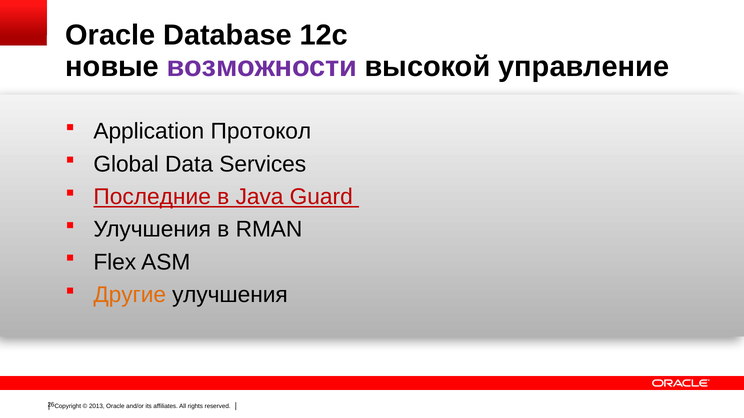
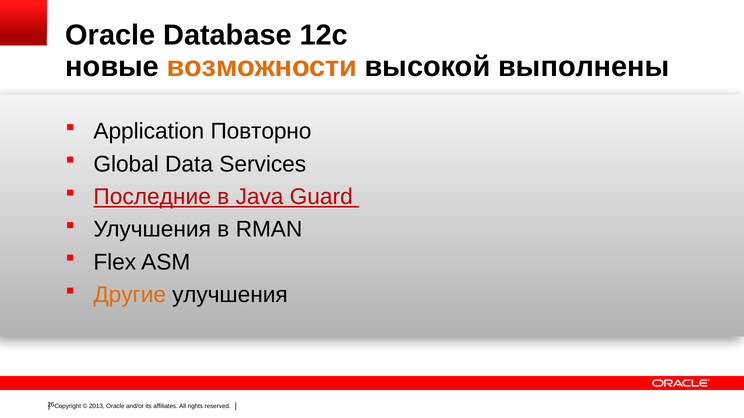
возможности colour: purple -> orange (262, 67)
управление: управление -> выполнены (584, 67)
Протокол: Протокол -> Повторно (261, 132)
